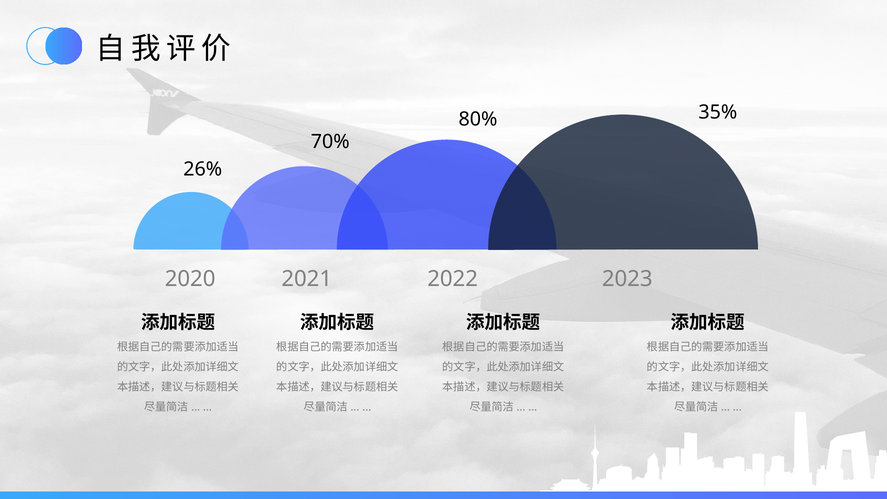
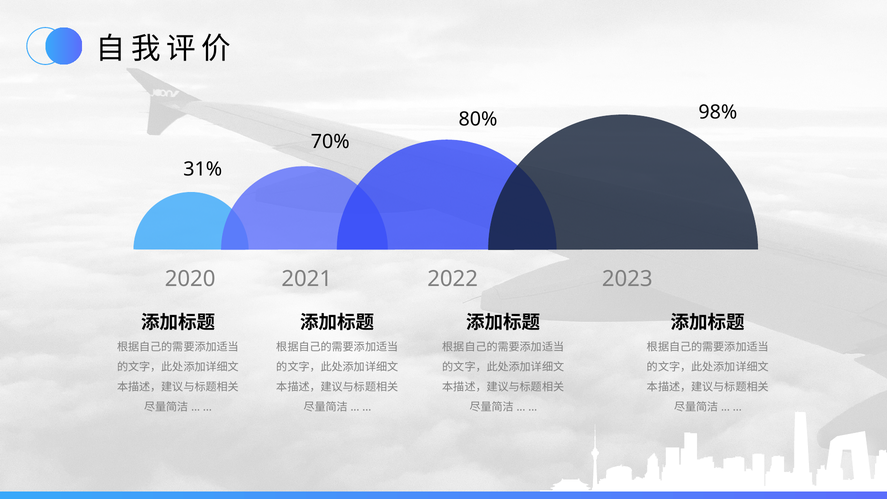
35%: 35% -> 98% (718, 112)
26%: 26% -> 31% (203, 169)
